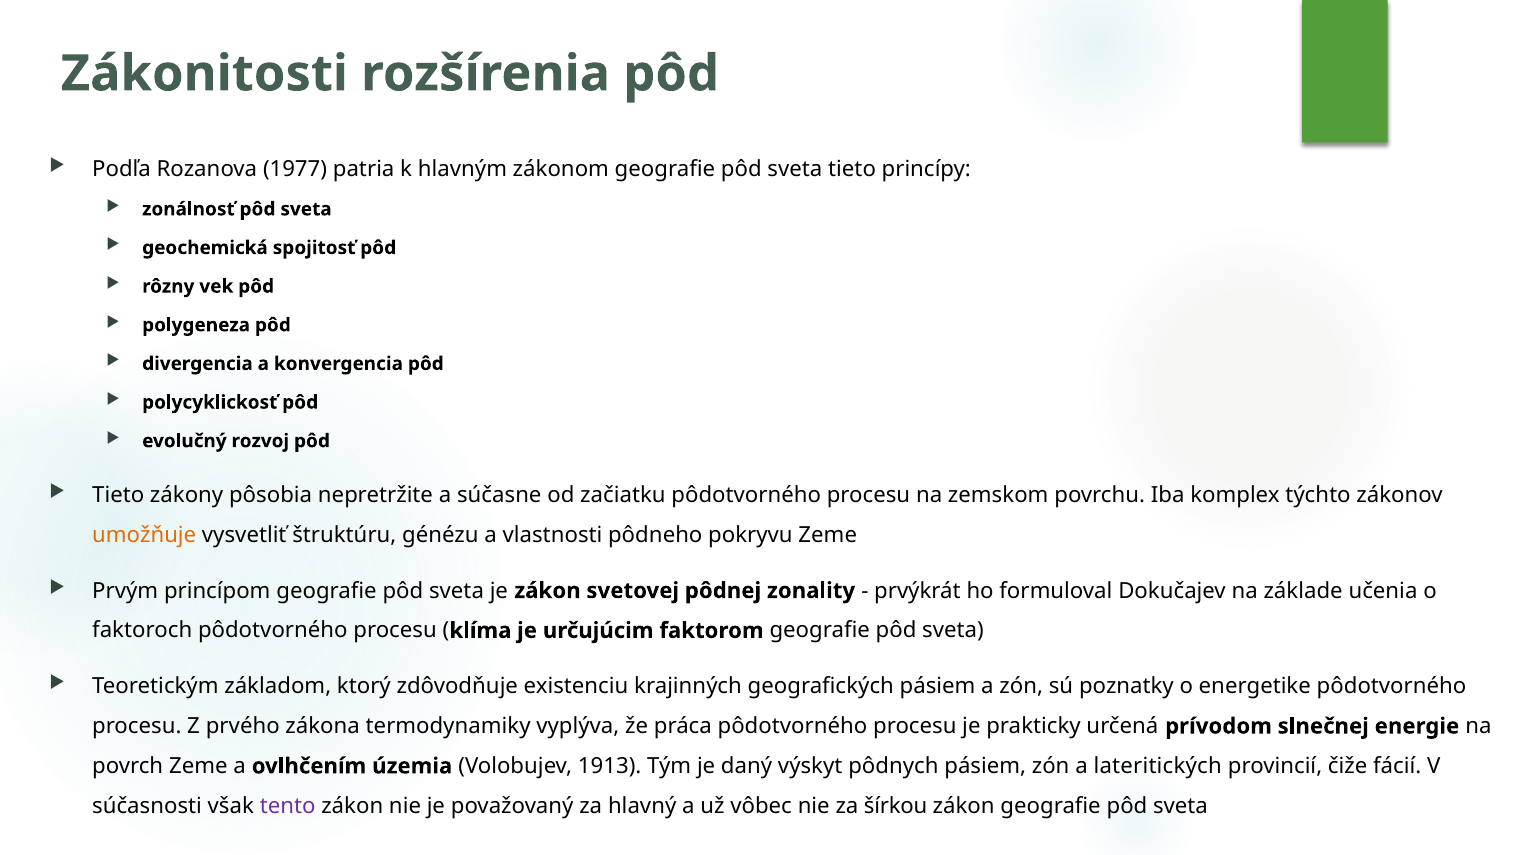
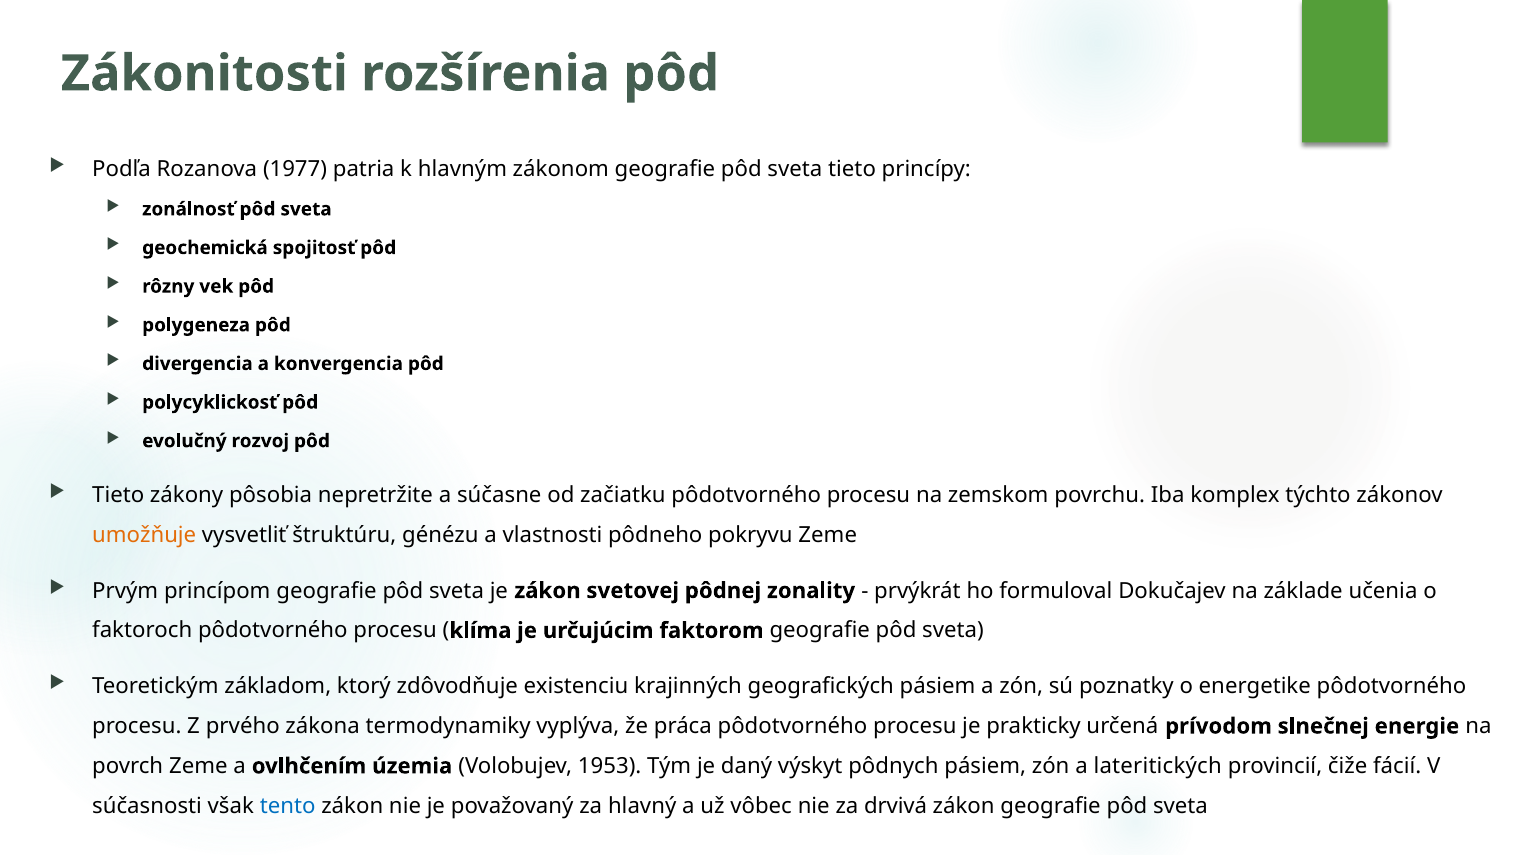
1913: 1913 -> 1953 (610, 767)
tento colour: purple -> blue (288, 807)
šírkou: šírkou -> drvivá (896, 807)
